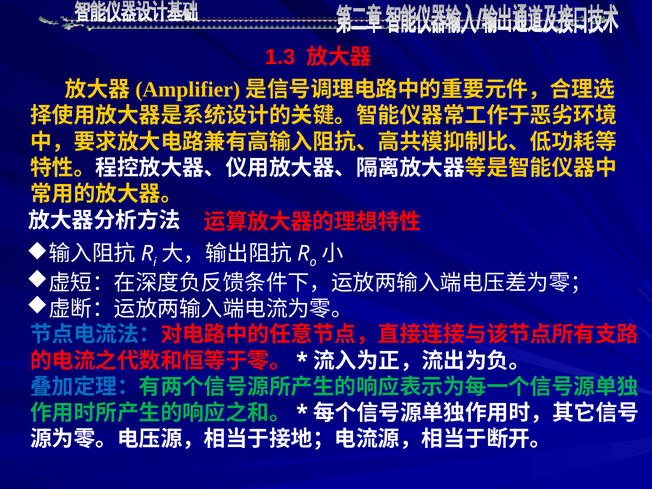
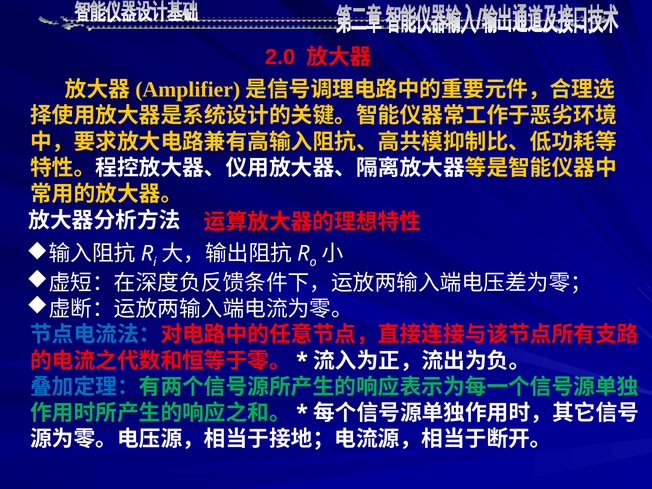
1.3: 1.3 -> 2.0 (280, 57)
